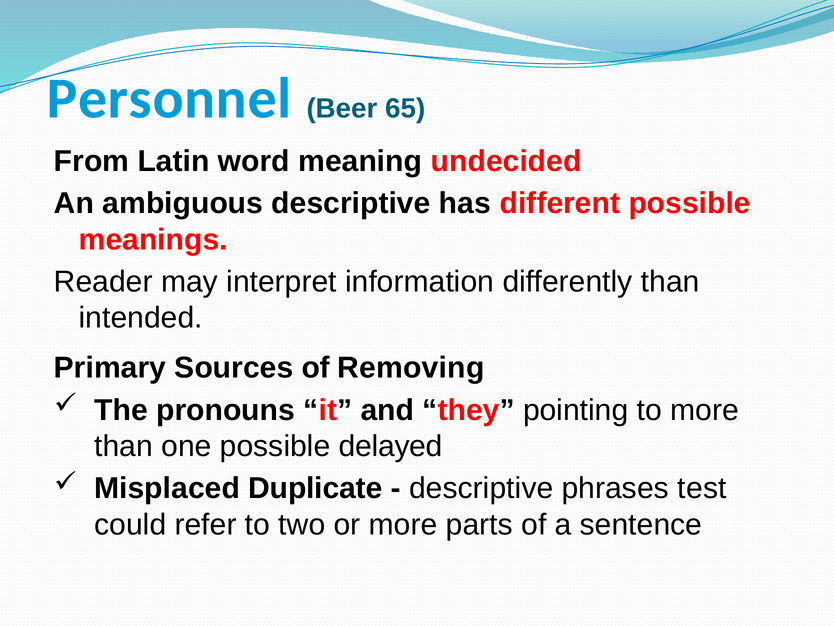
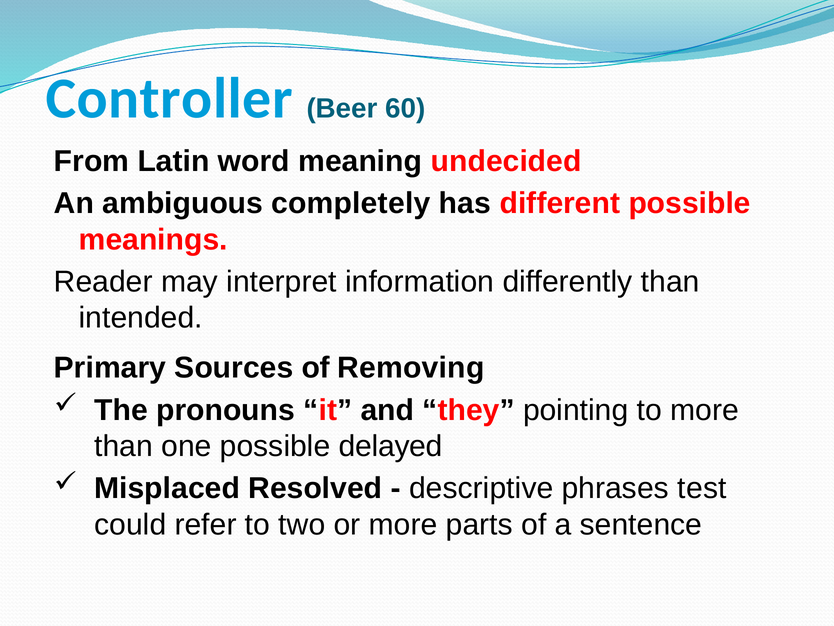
Personnel: Personnel -> Controller (169, 99)
65: 65 -> 60 (405, 109)
ambiguous descriptive: descriptive -> completely (351, 203)
Duplicate: Duplicate -> Resolved (315, 488)
